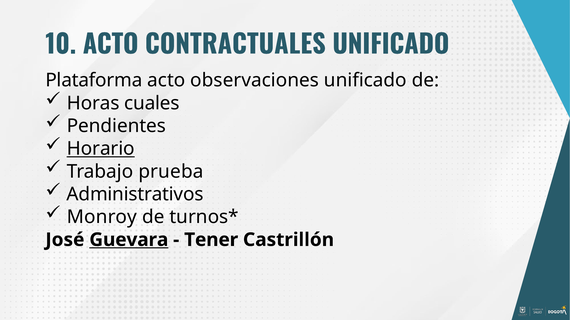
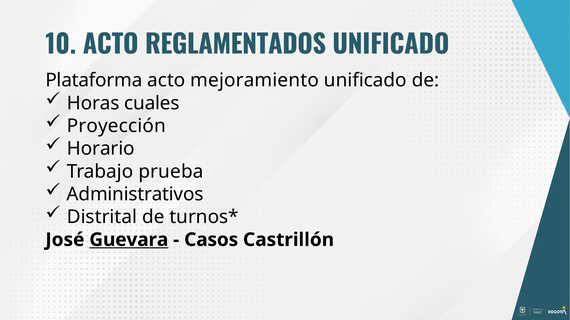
CONTRACTUALES: CONTRACTUALES -> REGLAMENTADOS (236, 45)
observaciones: observaciones -> mejoramiento (255, 81)
Pendientes: Pendientes -> Proyección (116, 126)
Horario underline: present -> none (101, 149)
Monroy: Monroy -> Distrital (102, 217)
Tener: Tener -> Casos (211, 240)
